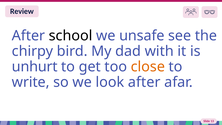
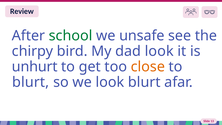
school colour: black -> green (71, 36)
dad with: with -> look (159, 51)
write: write -> blurt (31, 82)
look after: after -> blurt (144, 82)
